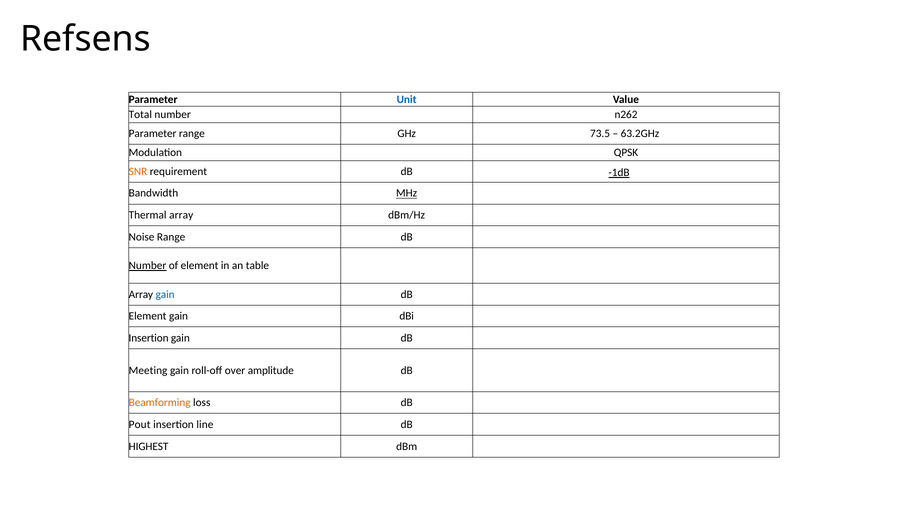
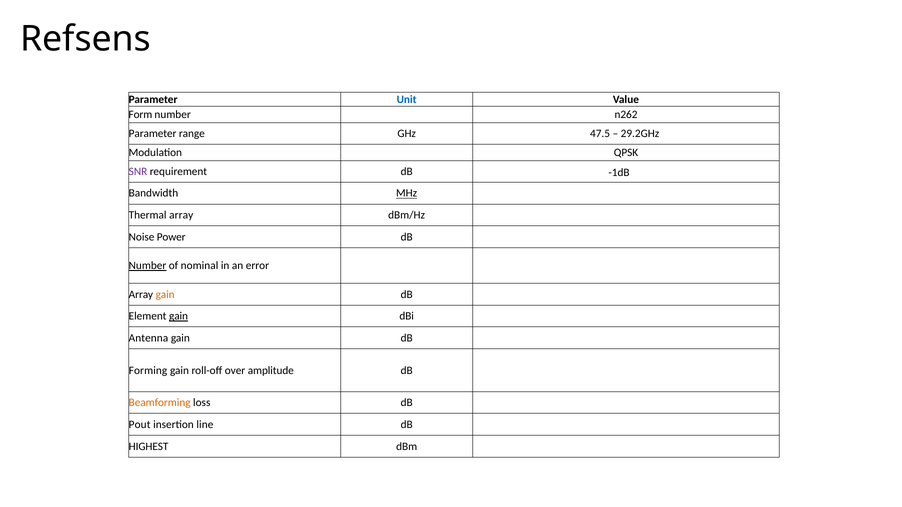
Total: Total -> Form (140, 115)
73.5: 73.5 -> 47.5 (600, 134)
63.2GHz: 63.2GHz -> 29.2GHz (640, 134)
SNR colour: orange -> purple (138, 172)
-1dB underline: present -> none (619, 173)
Noise Range: Range -> Power (171, 237)
of element: element -> nominal (200, 266)
table: table -> error (257, 266)
gain colour: blue -> orange (165, 295)
gain underline: none -> present (179, 316)
Insertion: Insertion -> Antenna (148, 338)
Meeting: Meeting -> Forming (148, 371)
